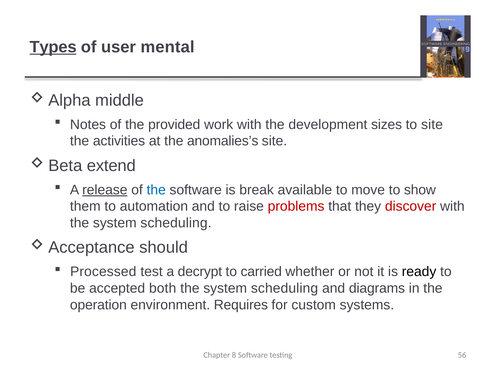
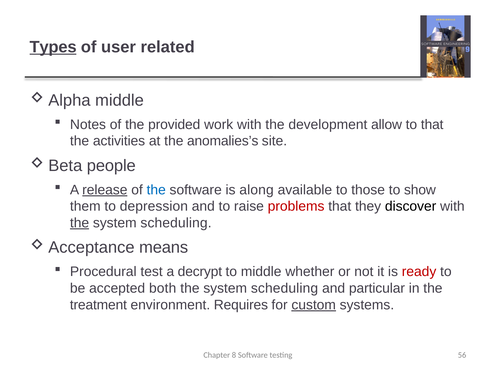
mental: mental -> related (168, 47)
sizes: sizes -> allow (387, 125)
to site: site -> that (432, 125)
extend: extend -> people (111, 166)
break: break -> along (257, 190)
move: move -> those (368, 190)
automation: automation -> depression (154, 206)
discover colour: red -> black (411, 206)
the underline: none -> present (80, 223)
should: should -> means (164, 248)
Processed: Processed -> Procedural (103, 272)
to carried: carried -> middle (261, 272)
ready colour: black -> red (419, 272)
diagrams: diagrams -> particular (377, 288)
operation: operation -> treatment (98, 305)
custom underline: none -> present (314, 305)
